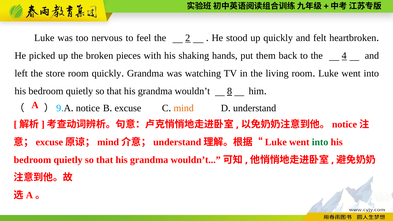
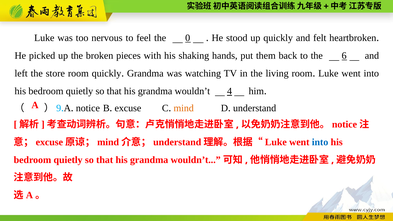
2: 2 -> 0 (188, 38)
4: 4 -> 6 (344, 56)
8: 8 -> 4 (230, 91)
into colour: green -> blue (320, 142)
